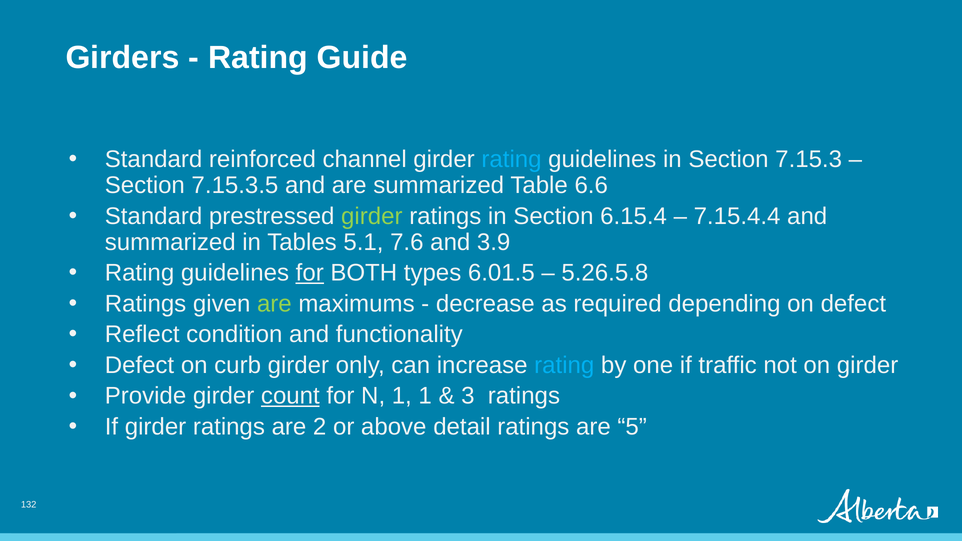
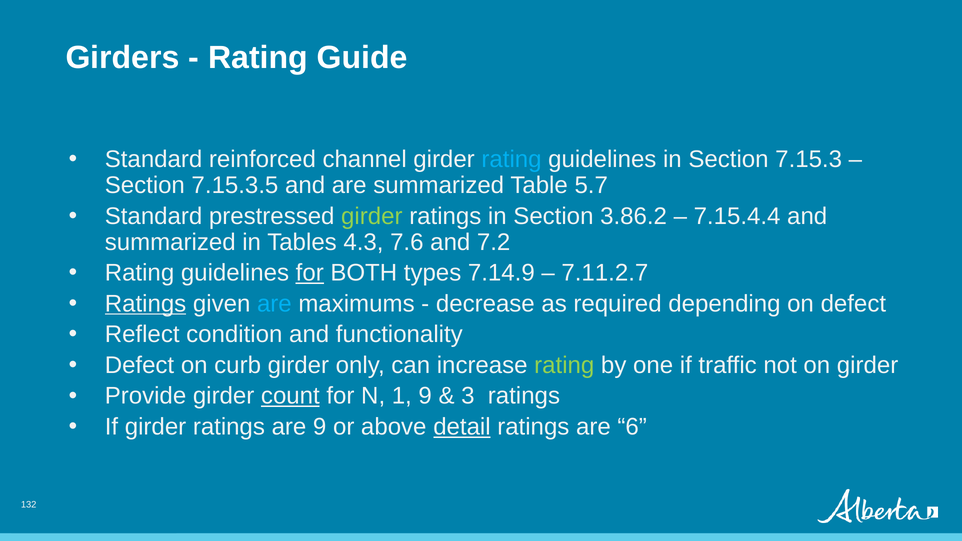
6.6: 6.6 -> 5.7 (591, 185)
6.15.4: 6.15.4 -> 3.86.2 (634, 216)
5.1: 5.1 -> 4.3 (363, 242)
3.9: 3.9 -> 7.2 (494, 242)
6.01.5: 6.01.5 -> 7.14.9 (501, 273)
5.26.5.8: 5.26.5.8 -> 7.11.2.7 (605, 273)
Ratings underline: none -> present (146, 304)
are colour: light green -> light blue (274, 304)
rating colour: light blue -> light green (564, 365)
1 1: 1 -> 9 (425, 396)
are 2: 2 -> 9 (320, 427)
detail underline: none -> present (462, 427)
5: 5 -> 6 (632, 427)
